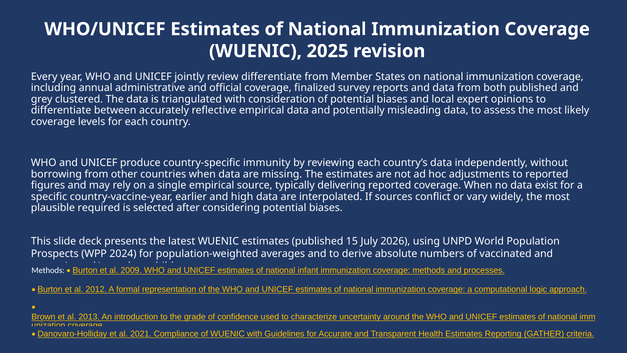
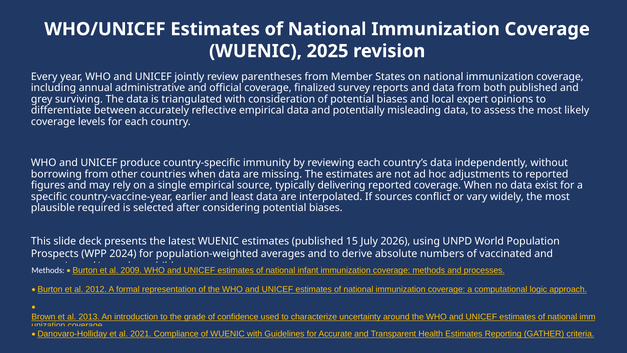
review differentiate: differentiate -> parentheses (272, 77)
clustered: clustered -> surviving (79, 99)
high: high -> least (242, 197)
